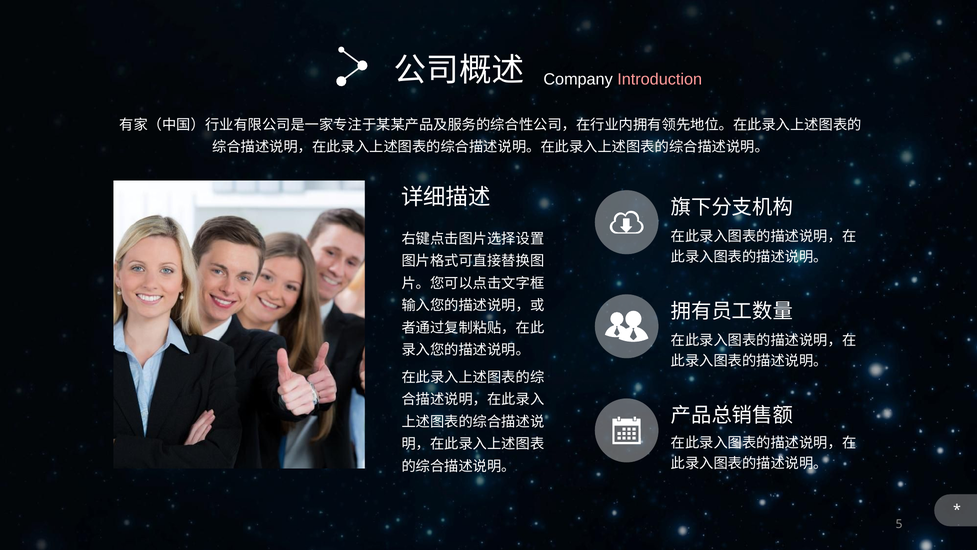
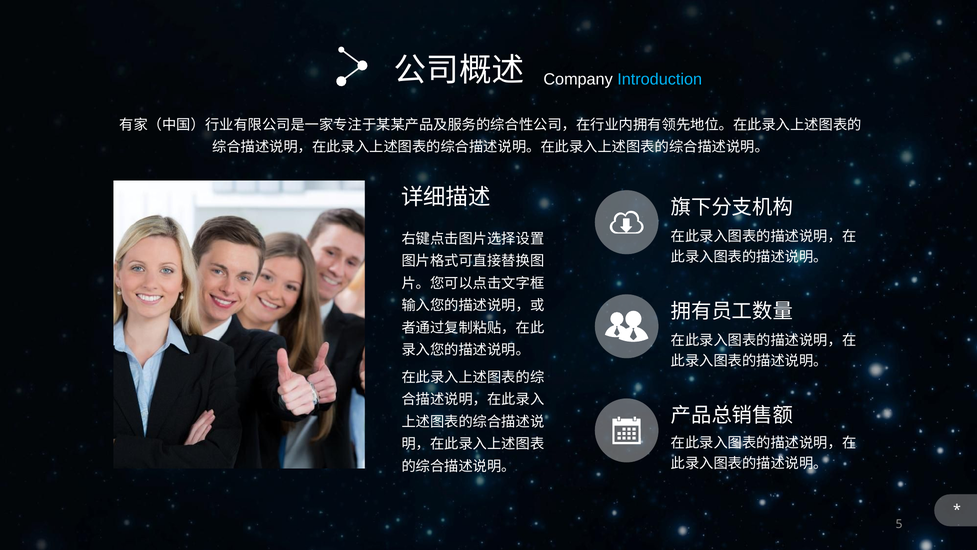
Introduction colour: pink -> light blue (660, 79)
